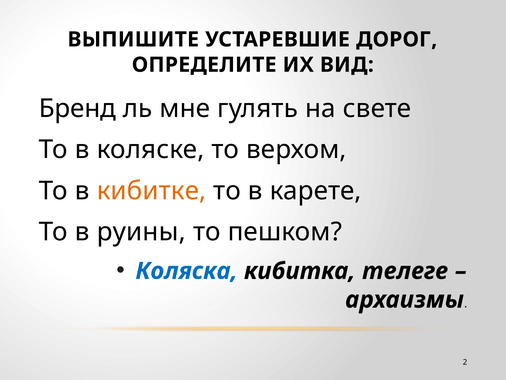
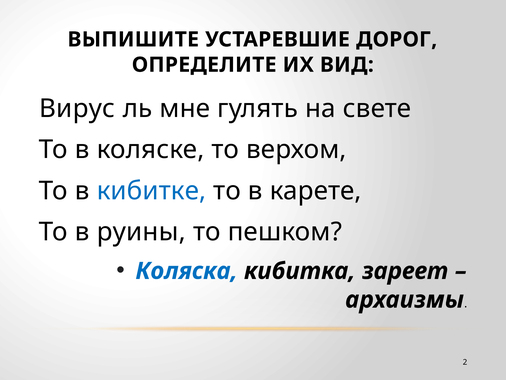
Бренд: Бренд -> Вирус (77, 108)
кибитке colour: orange -> blue (151, 191)
телеге: телеге -> зареет (405, 271)
